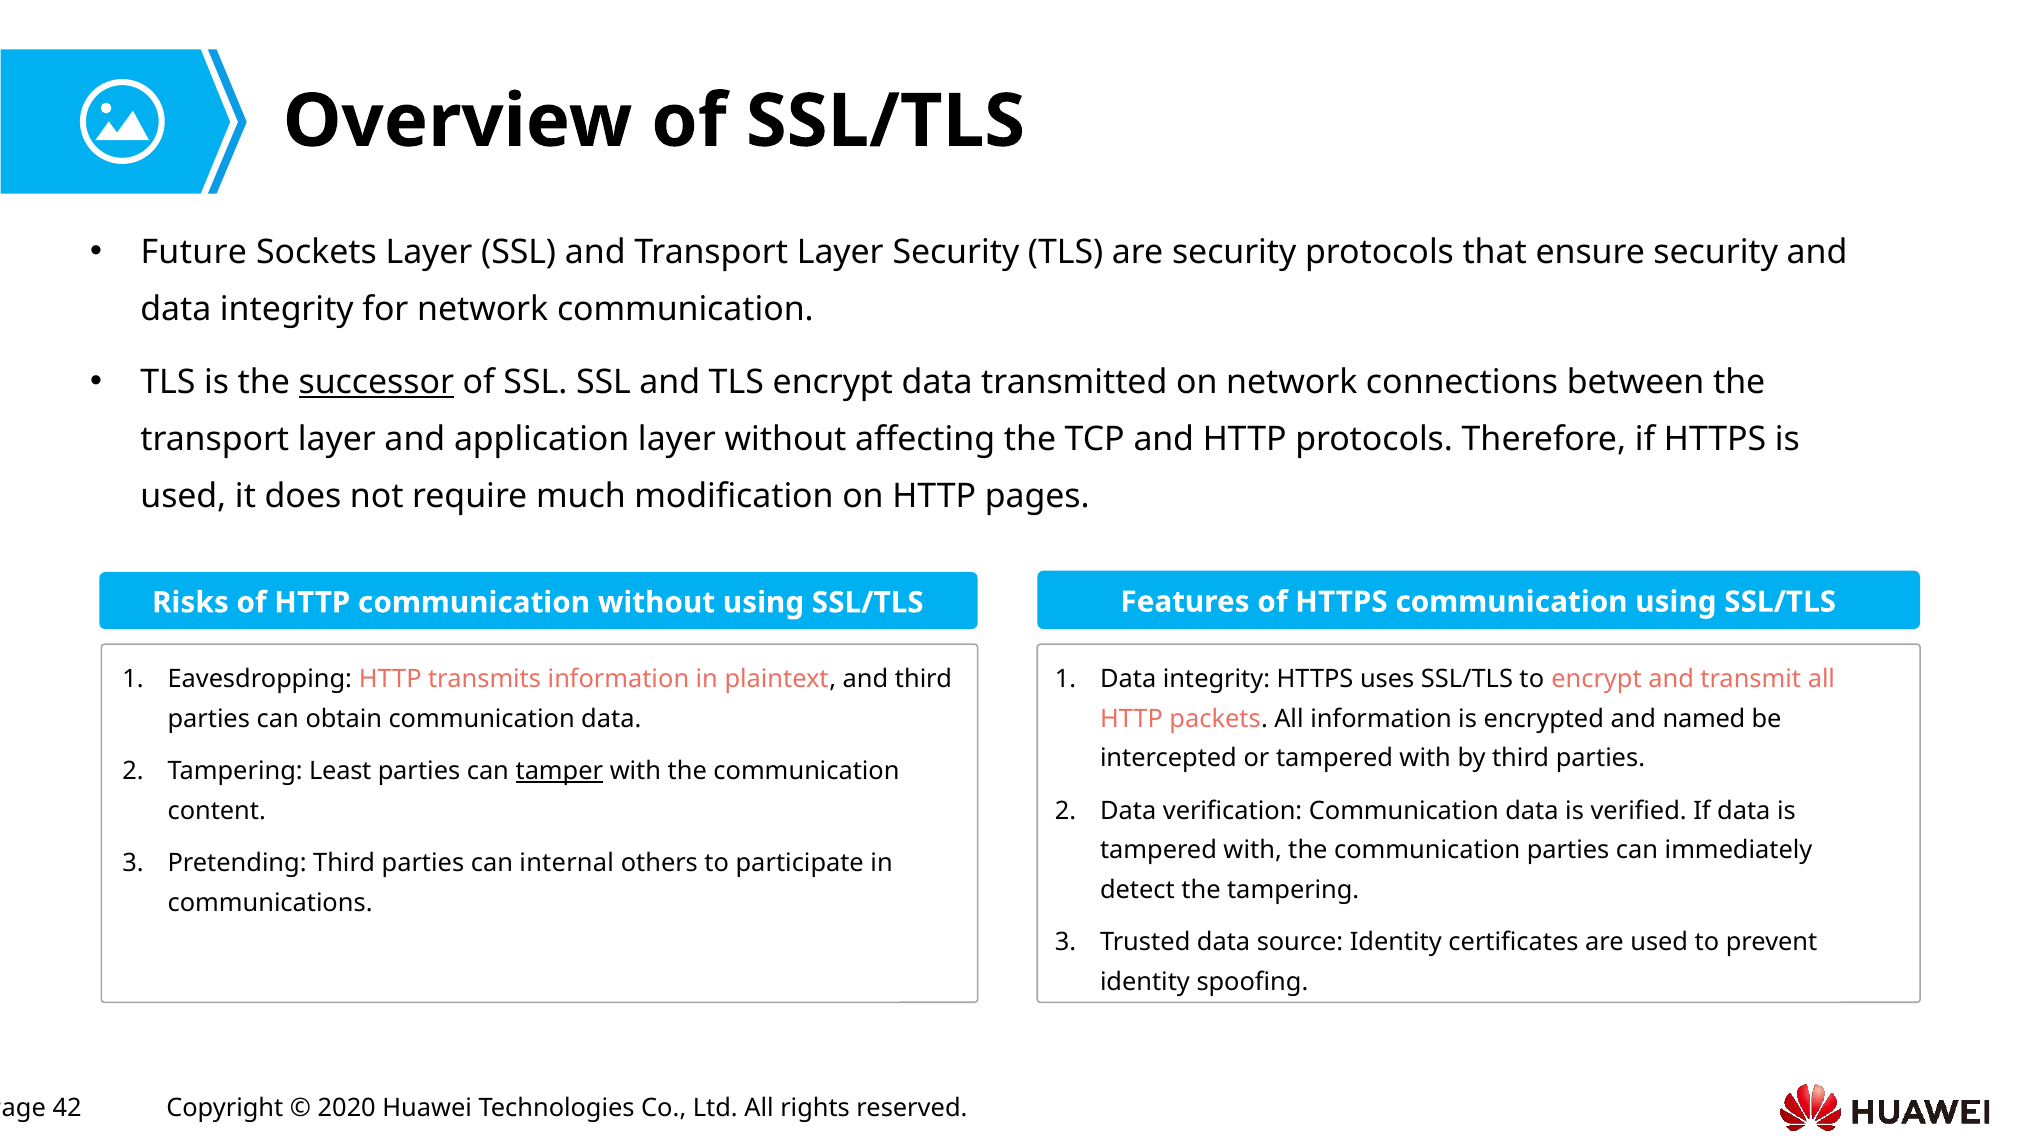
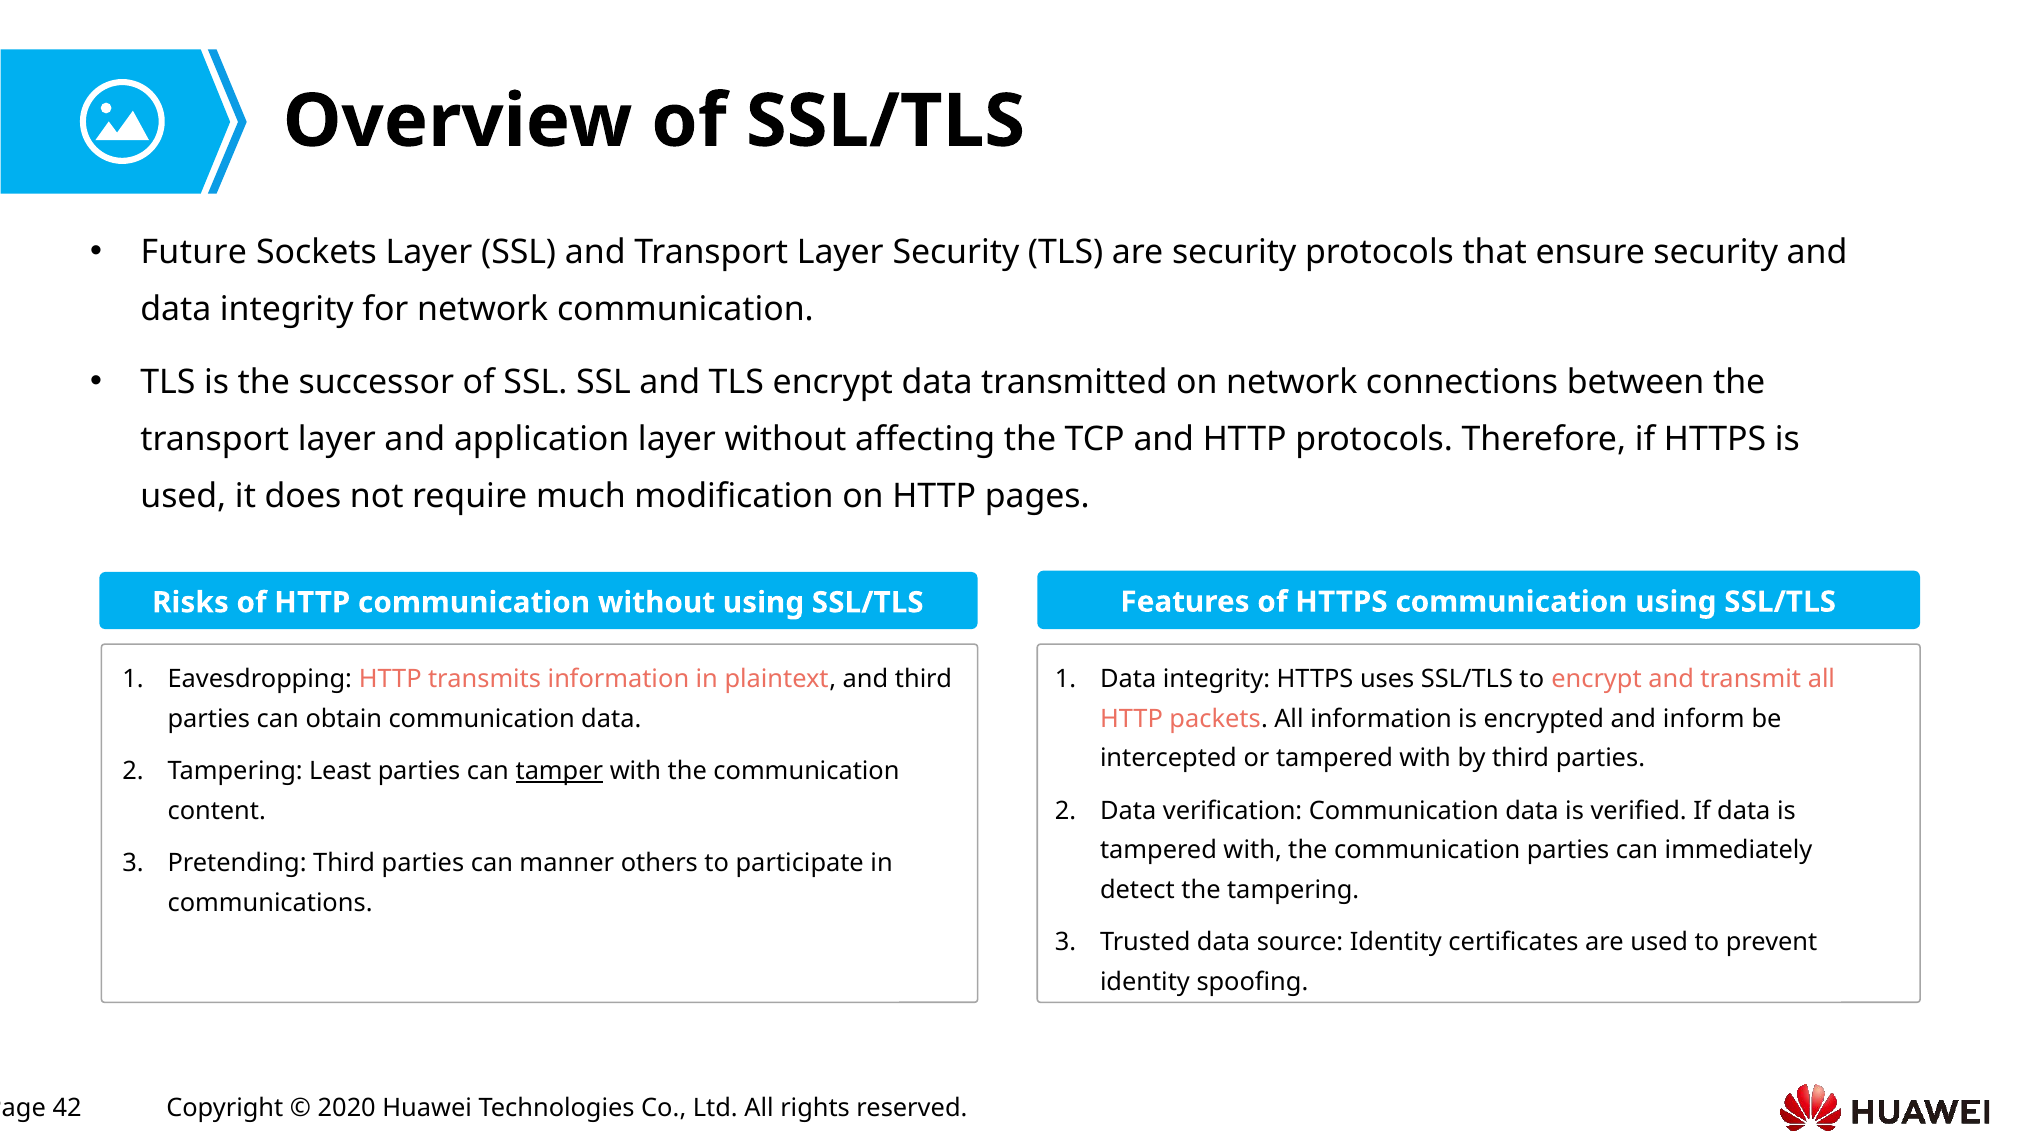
successor underline: present -> none (376, 383)
named: named -> inform (1704, 719)
internal: internal -> manner (567, 863)
